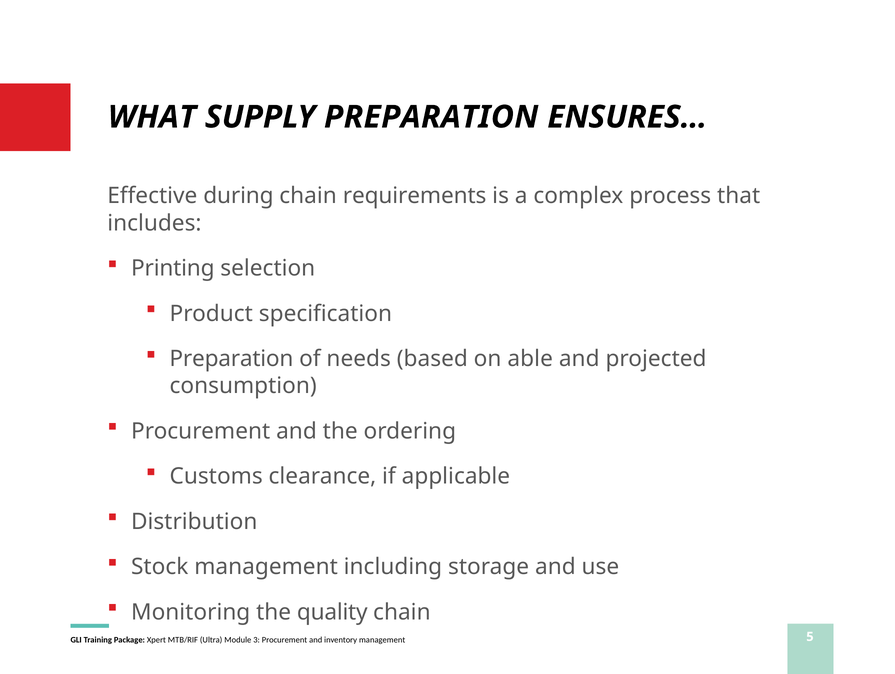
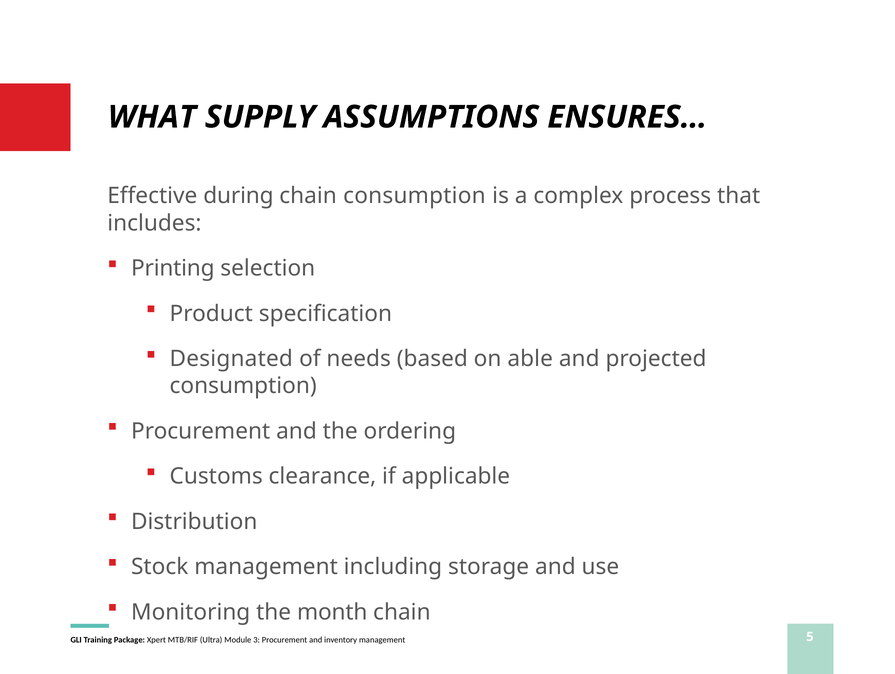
SUPPLY PREPARATION: PREPARATION -> ASSUMPTIONS (431, 117)
chain requirements: requirements -> consumption (414, 196)
Preparation: Preparation -> Designated (231, 359)
quality: quality -> month (332, 612)
